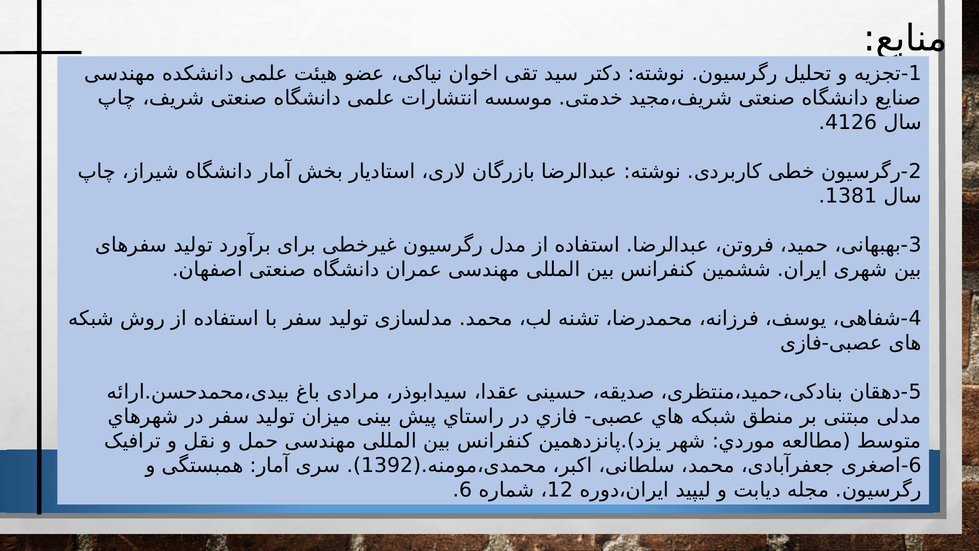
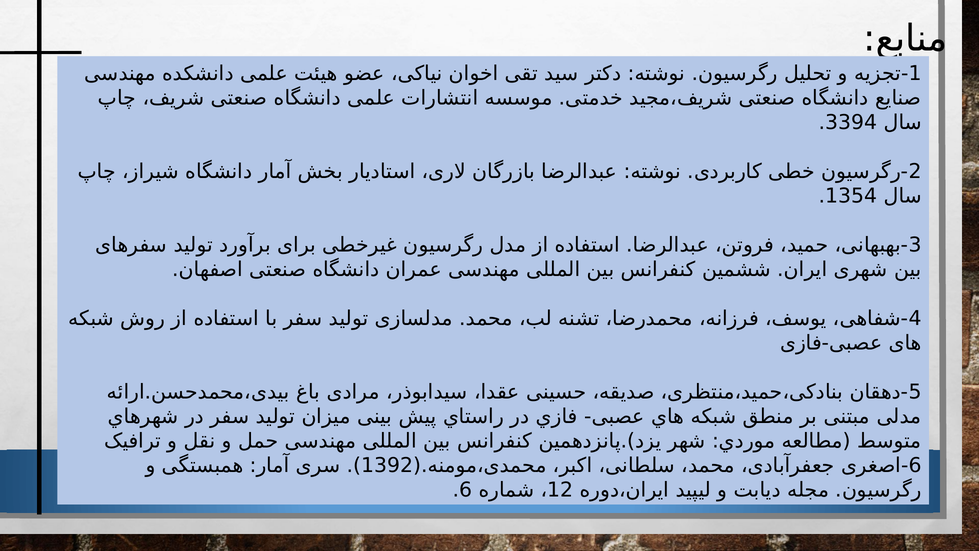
4126: 4126 -> 3394 (851, 122)
1381: 1381 -> 1354 (851, 196)
